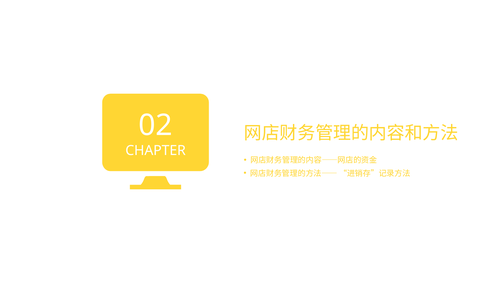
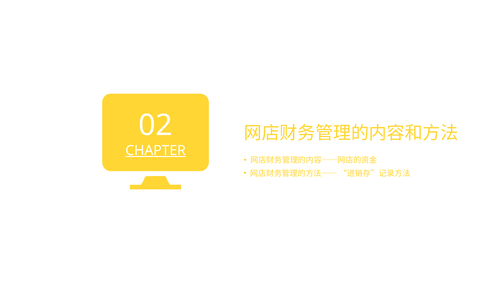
CHAPTER underline: none -> present (156, 150)
